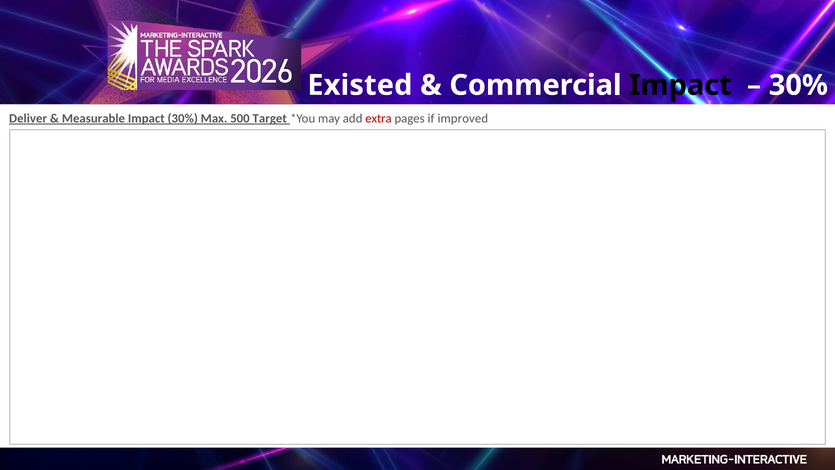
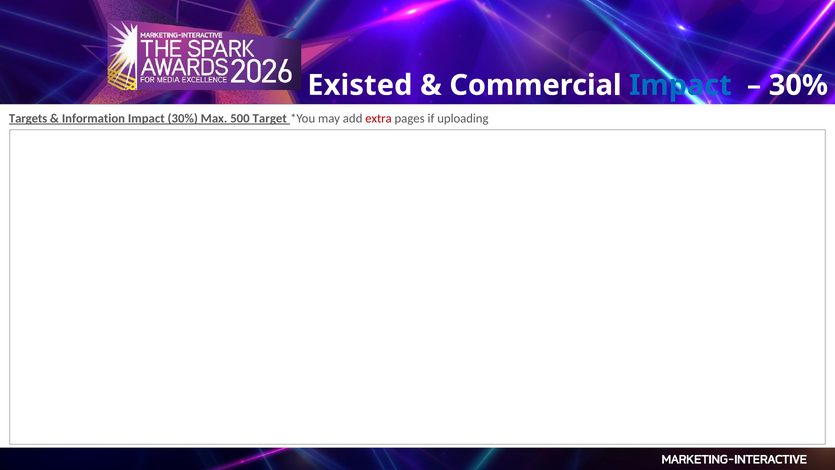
Impact colour: black -> blue (680, 85)
Deliver: Deliver -> Targets (28, 118)
Measurable: Measurable -> Information (93, 118)
improved: improved -> uploading (463, 118)
